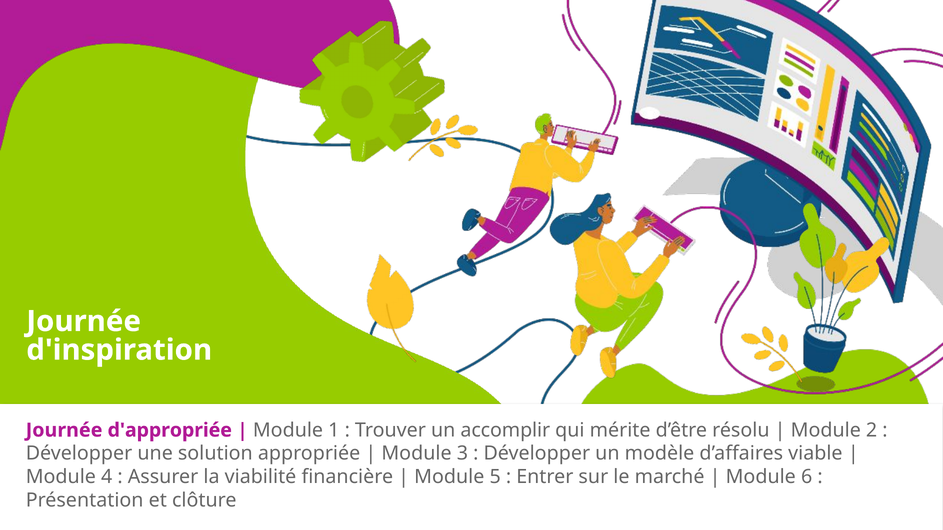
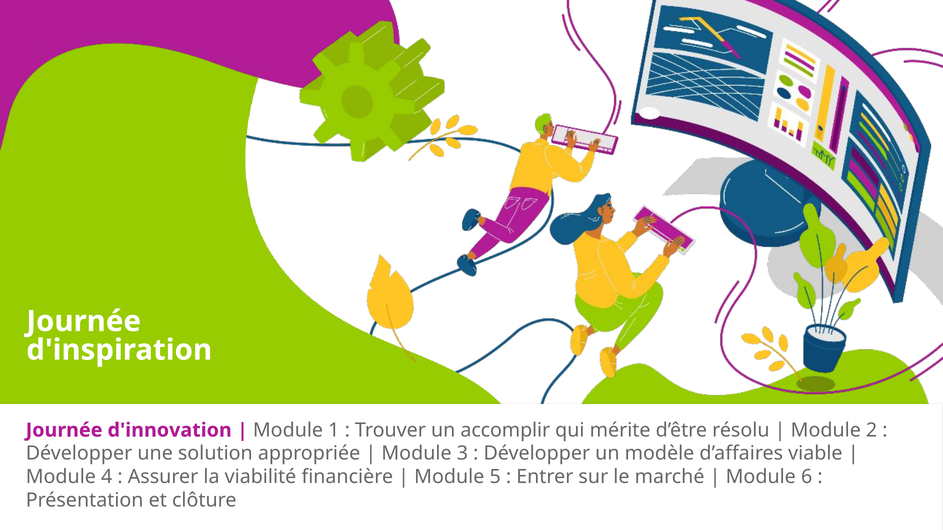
d'appropriée: d'appropriée -> d'innovation (170, 431)
